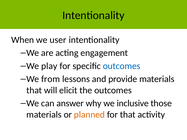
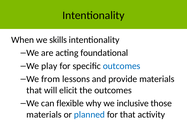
user: user -> skills (58, 40)
engagement: engagement -> foundational (104, 53)
answer: answer -> flexible (70, 104)
planned colour: orange -> blue (89, 115)
